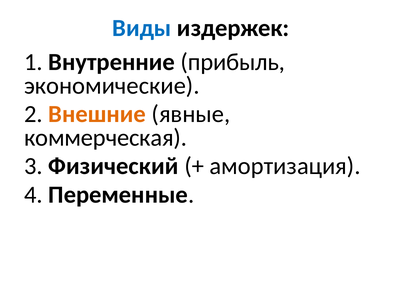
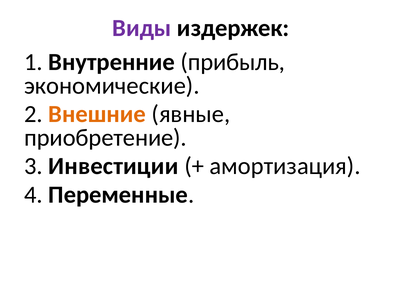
Виды colour: blue -> purple (142, 28)
коммерческая: коммерческая -> приобретение (105, 138)
Физический: Физический -> Инвестиции (113, 167)
